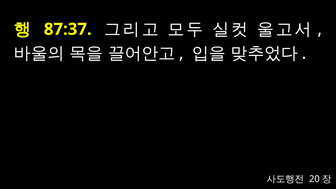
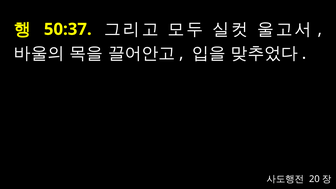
87:37: 87:37 -> 50:37 (68, 29)
